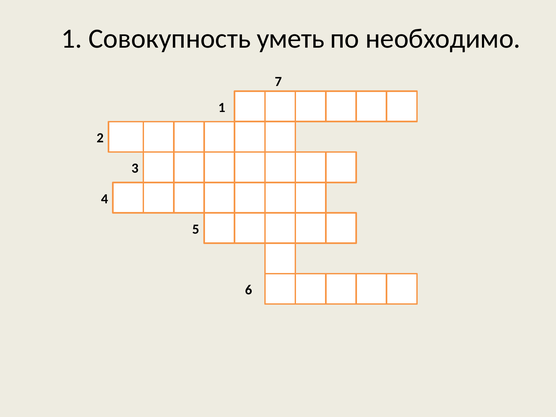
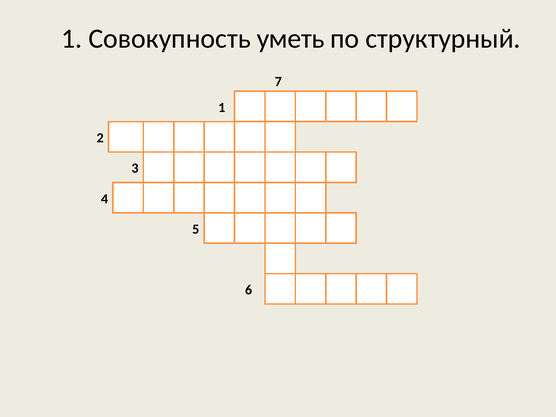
необходимо: необходимо -> структурный (443, 39)
